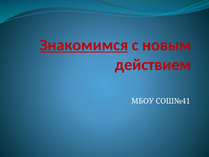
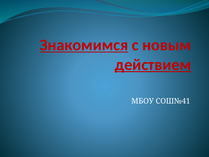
действием underline: none -> present (153, 65)
